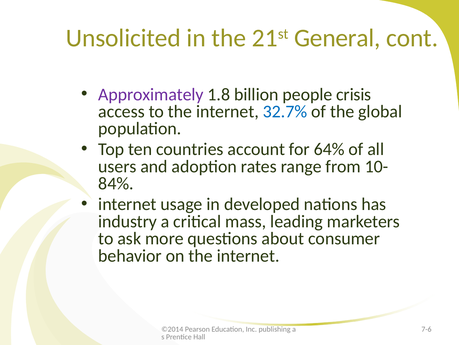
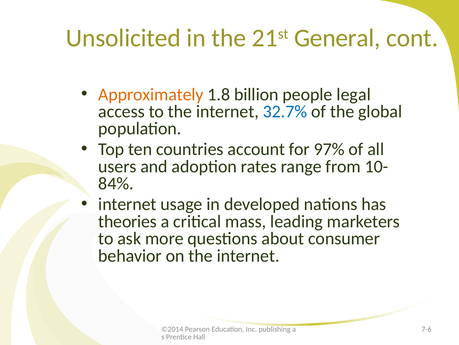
Approximately colour: purple -> orange (151, 94)
crisis: crisis -> legal (354, 94)
64%: 64% -> 97% (329, 149)
industry: industry -> theories (128, 221)
